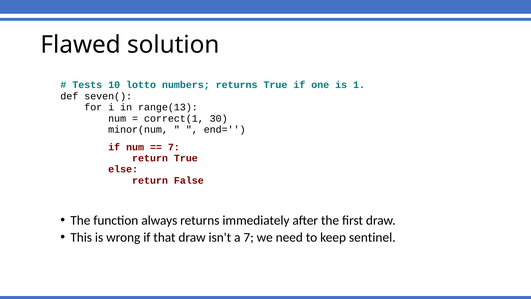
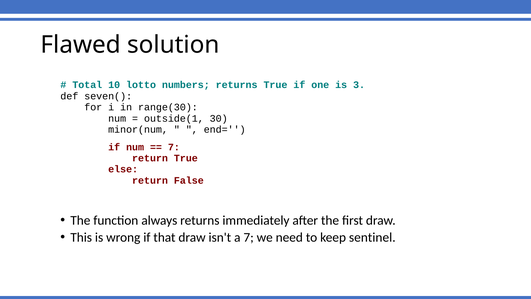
Tests: Tests -> Total (87, 85)
1: 1 -> 3 (359, 85)
range(13: range(13 -> range(30 (168, 107)
correct(1: correct(1 -> outside(1 (174, 118)
